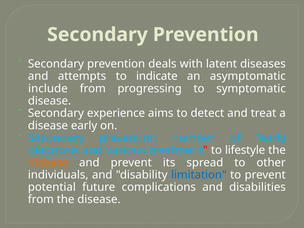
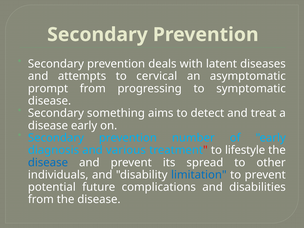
indicate: indicate -> cervical (157, 76)
include: include -> prompt (48, 89)
experience: experience -> something (116, 113)
disease colour: orange -> blue (48, 162)
